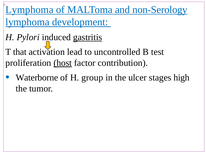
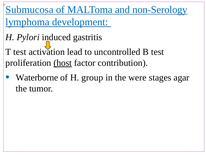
Lymphoma: Lymphoma -> Submucosa (29, 10)
gastritis underline: present -> none (88, 37)
T that: that -> test (20, 52)
ulcer: ulcer -> were (137, 77)
high: high -> agar (182, 77)
